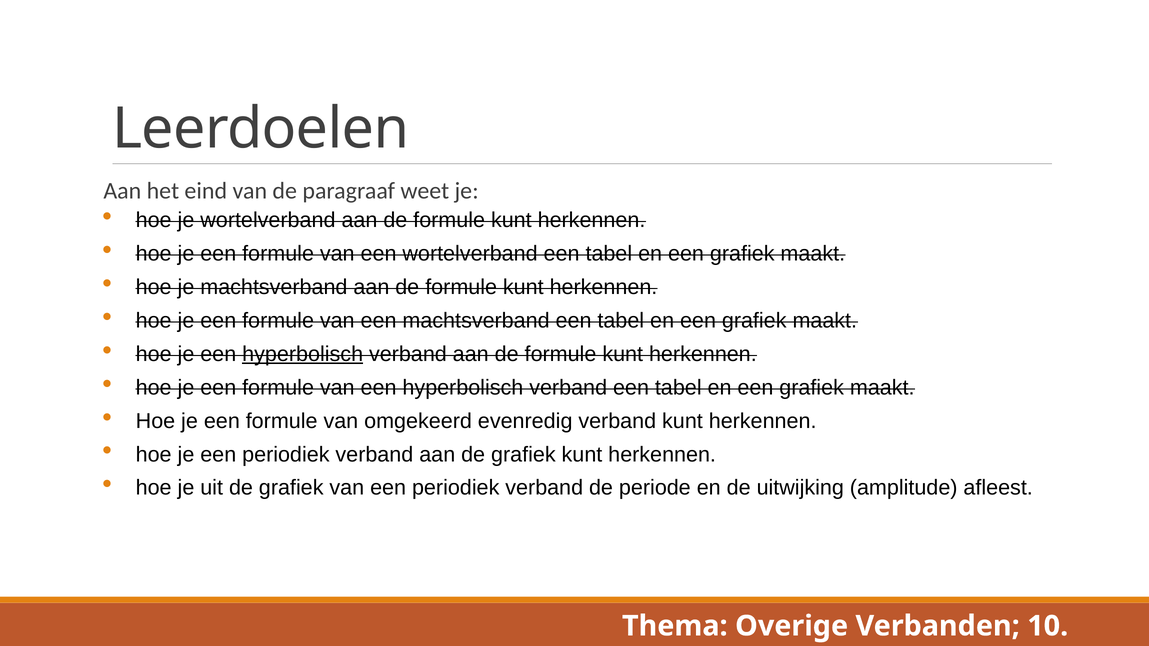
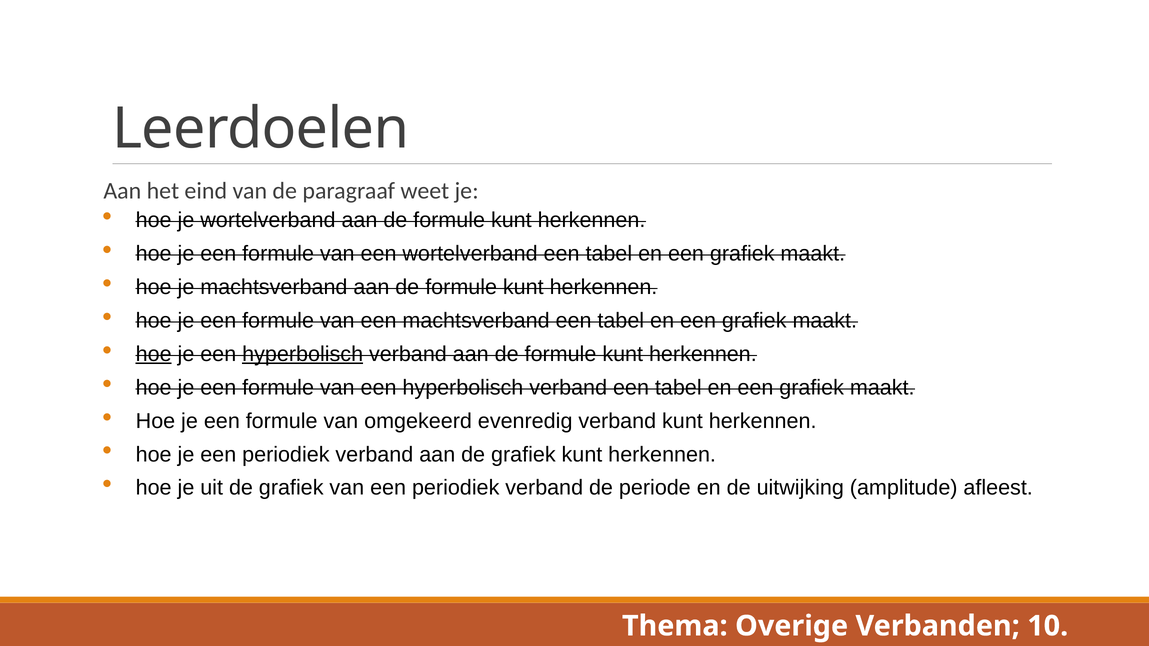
hoe underline: none -> present (154, 354)
